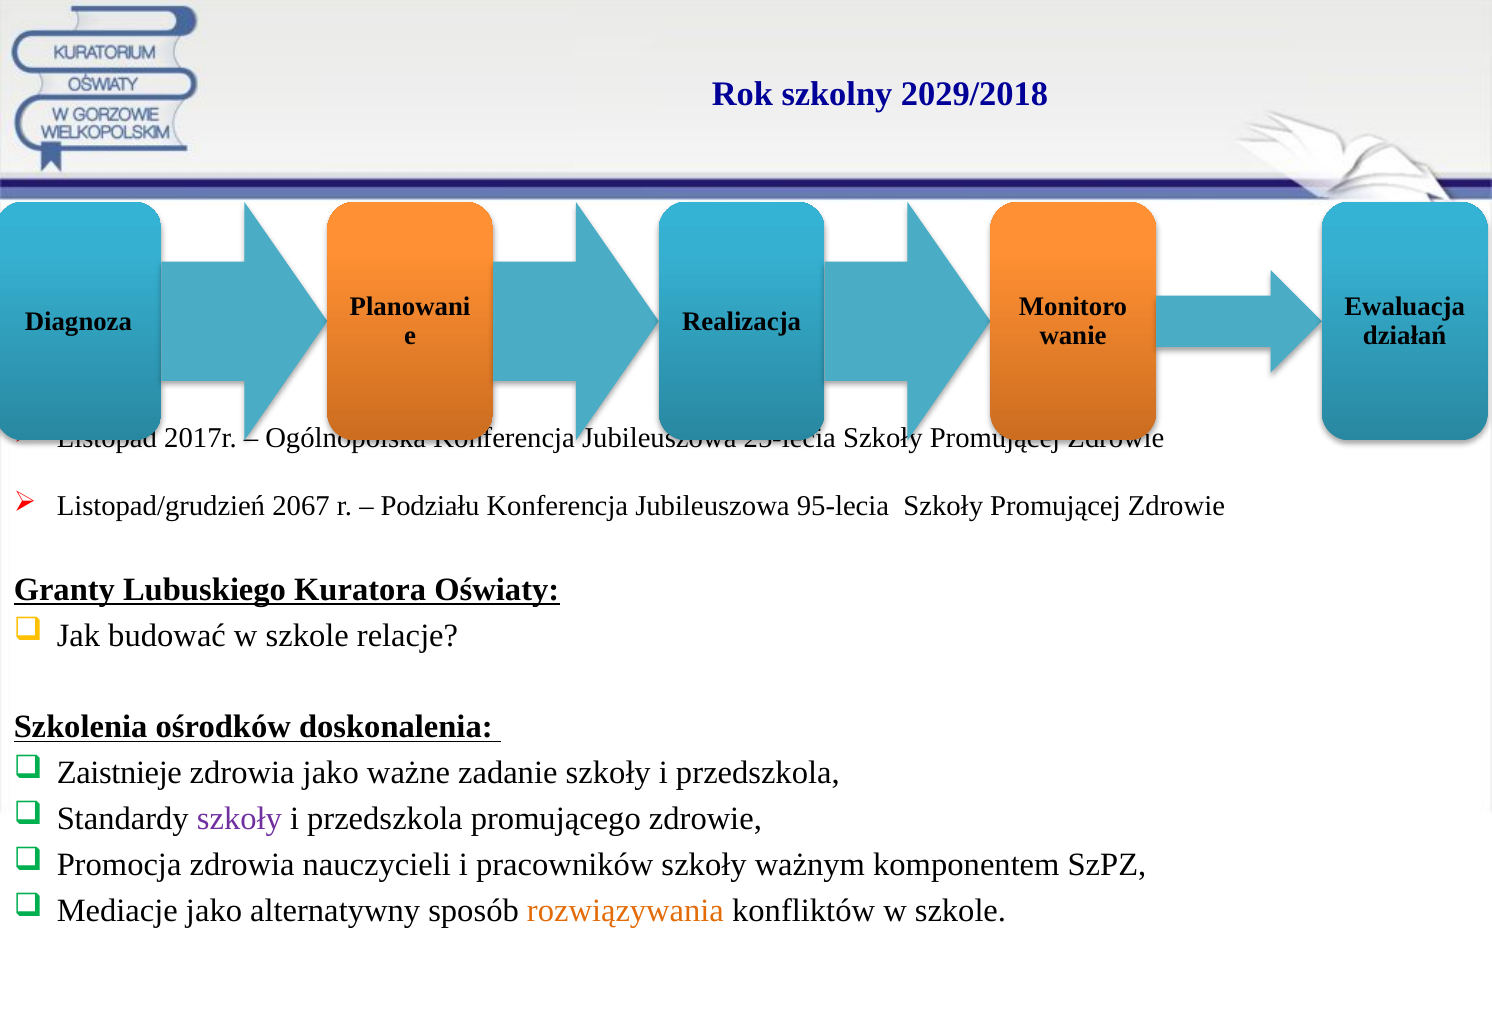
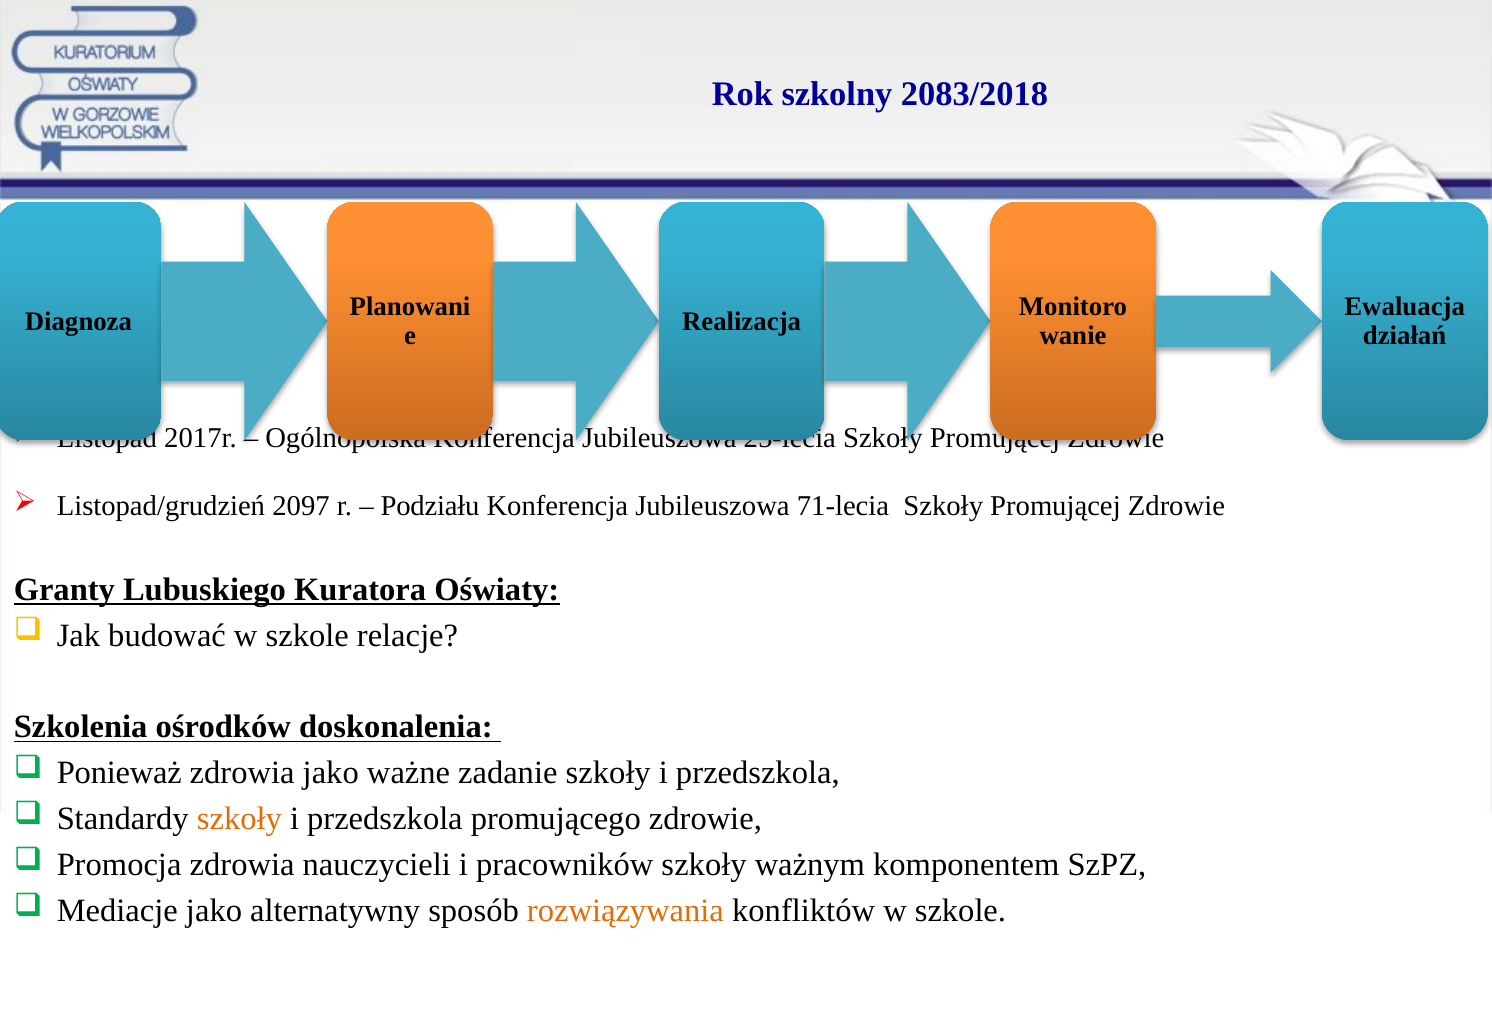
2029/2018: 2029/2018 -> 2083/2018 (974, 94)
2067: 2067 -> 2097 (301, 506)
95-lecia: 95-lecia -> 71-lecia (843, 506)
Zaistnieje: Zaistnieje -> Ponieważ (119, 773)
szkoły colour: purple -> orange (239, 819)
